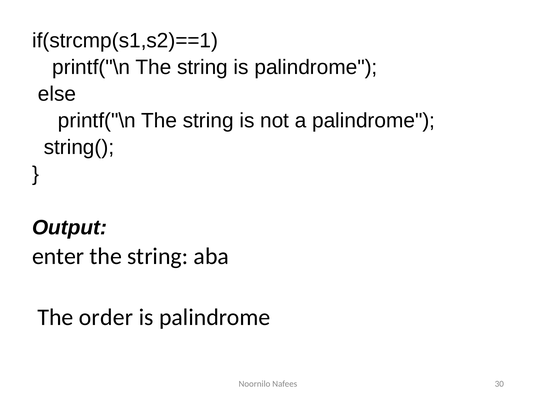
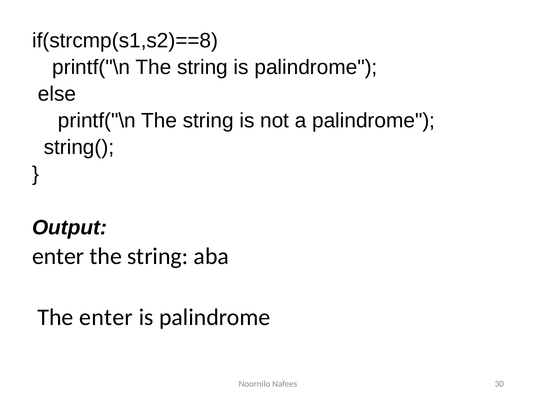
if(strcmp(s1,s2)==1: if(strcmp(s1,s2)==1 -> if(strcmp(s1,s2)==8 (125, 41)
The order: order -> enter (106, 317)
